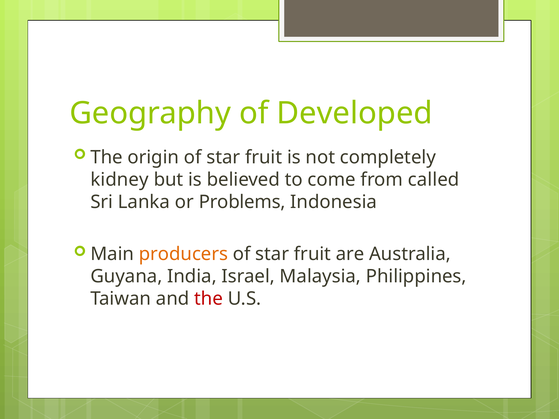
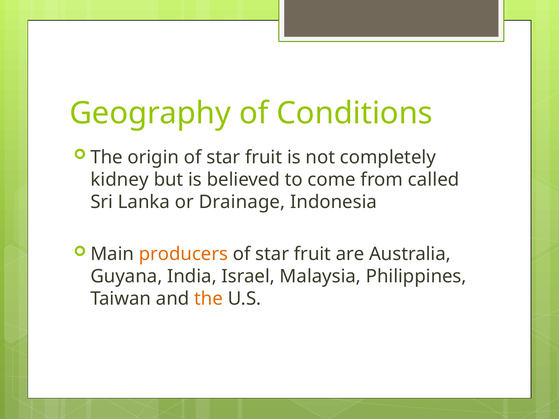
Developed: Developed -> Conditions (355, 113)
Problems: Problems -> Drainage (242, 202)
the colour: red -> orange (209, 299)
